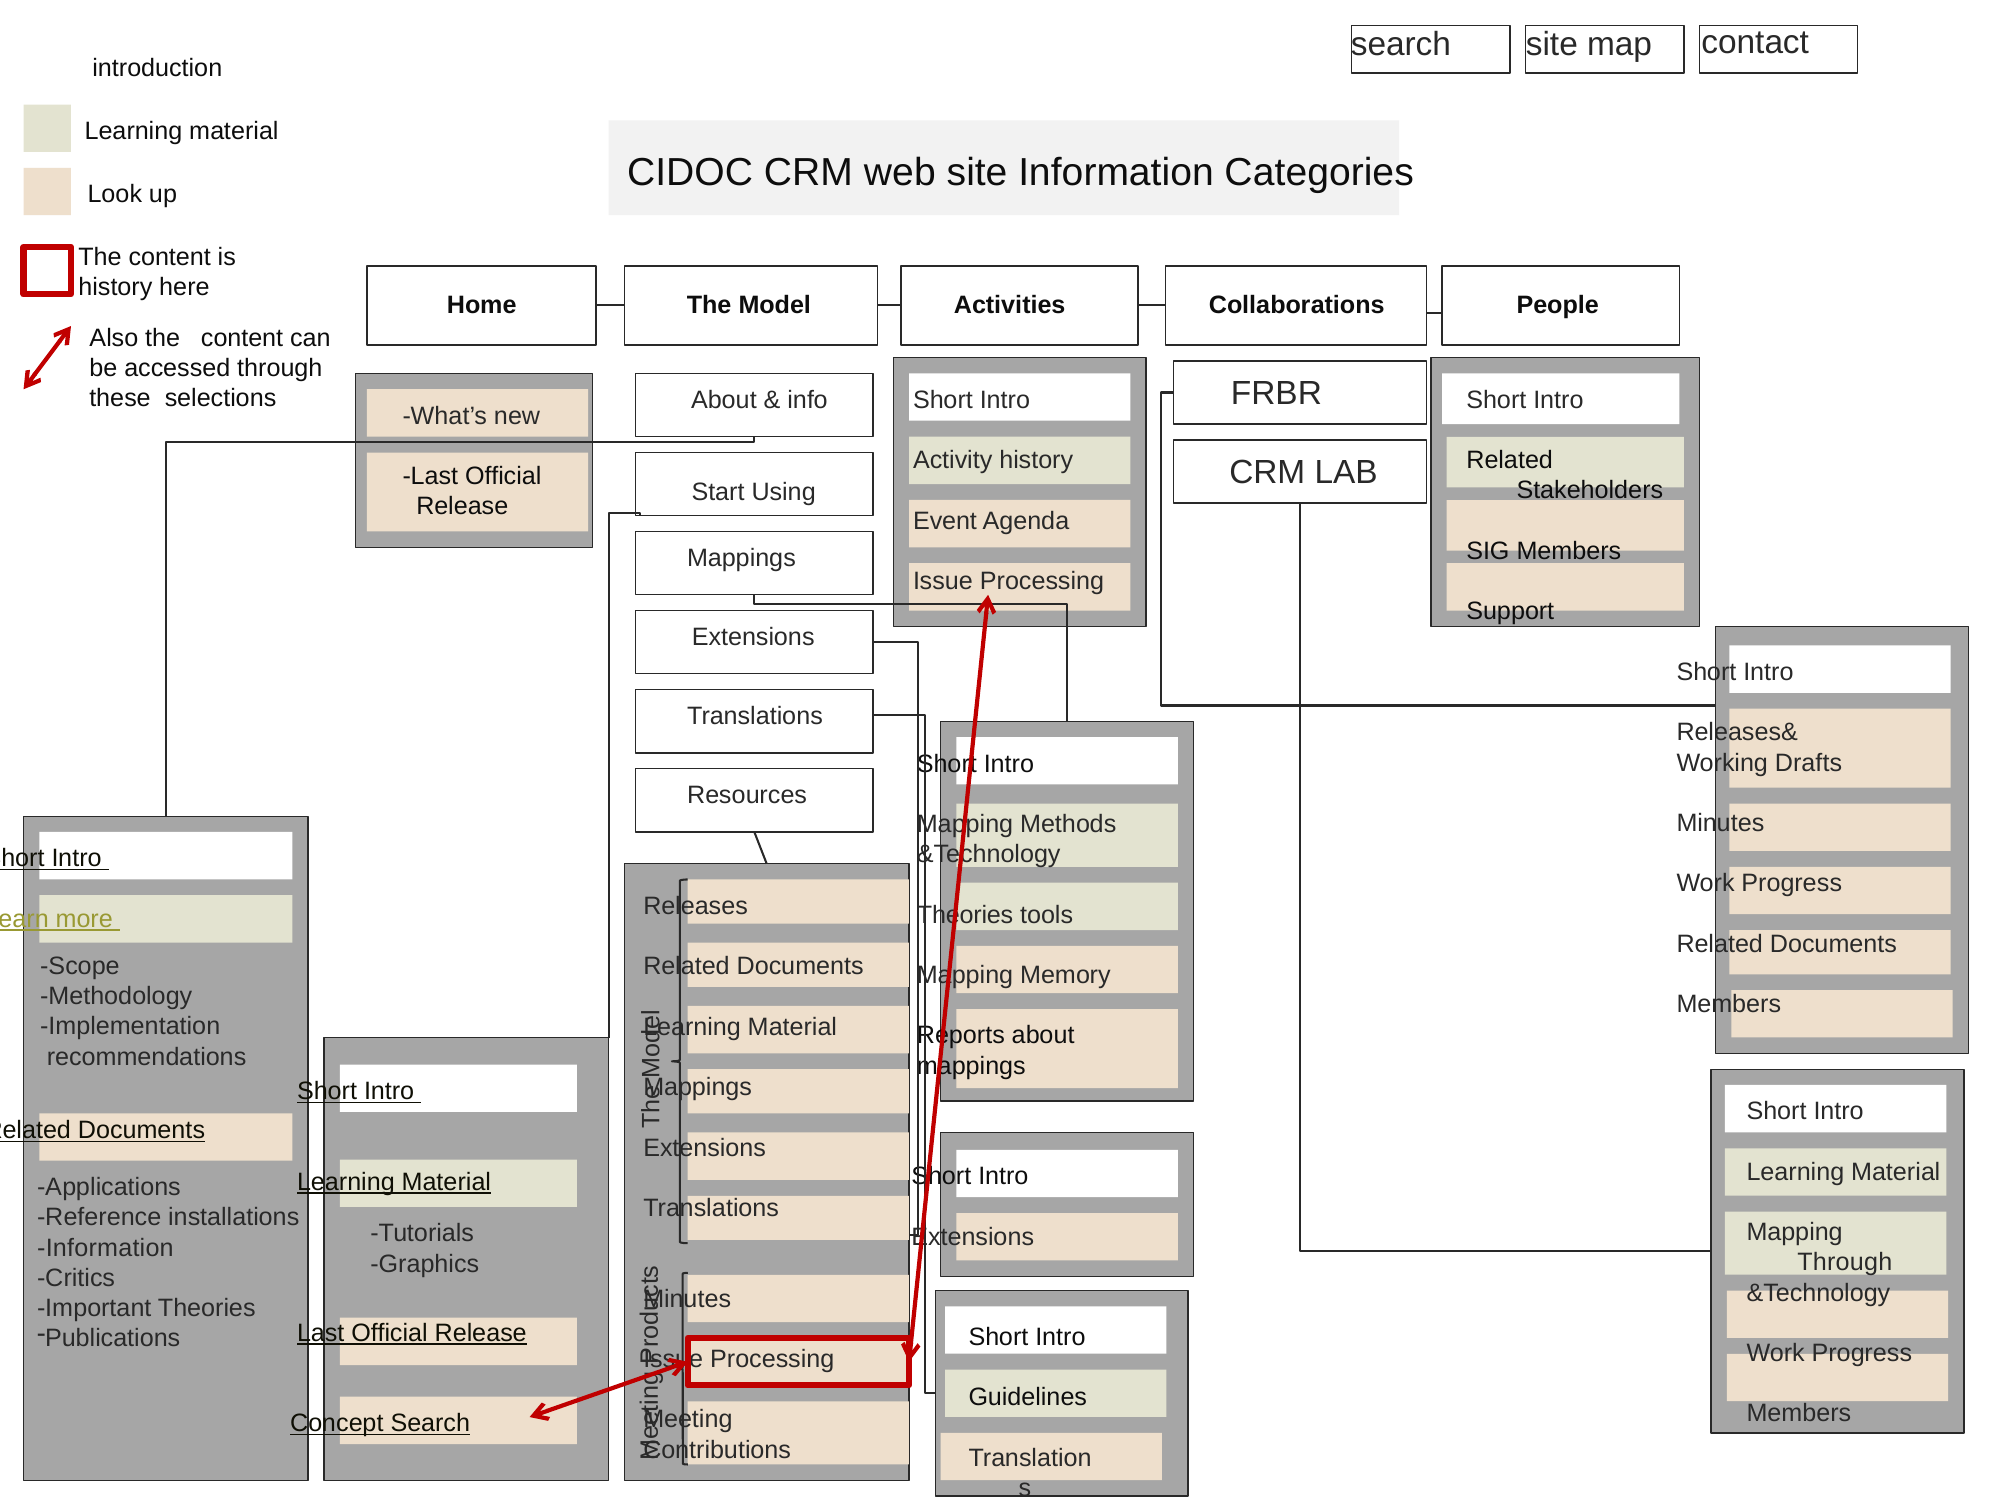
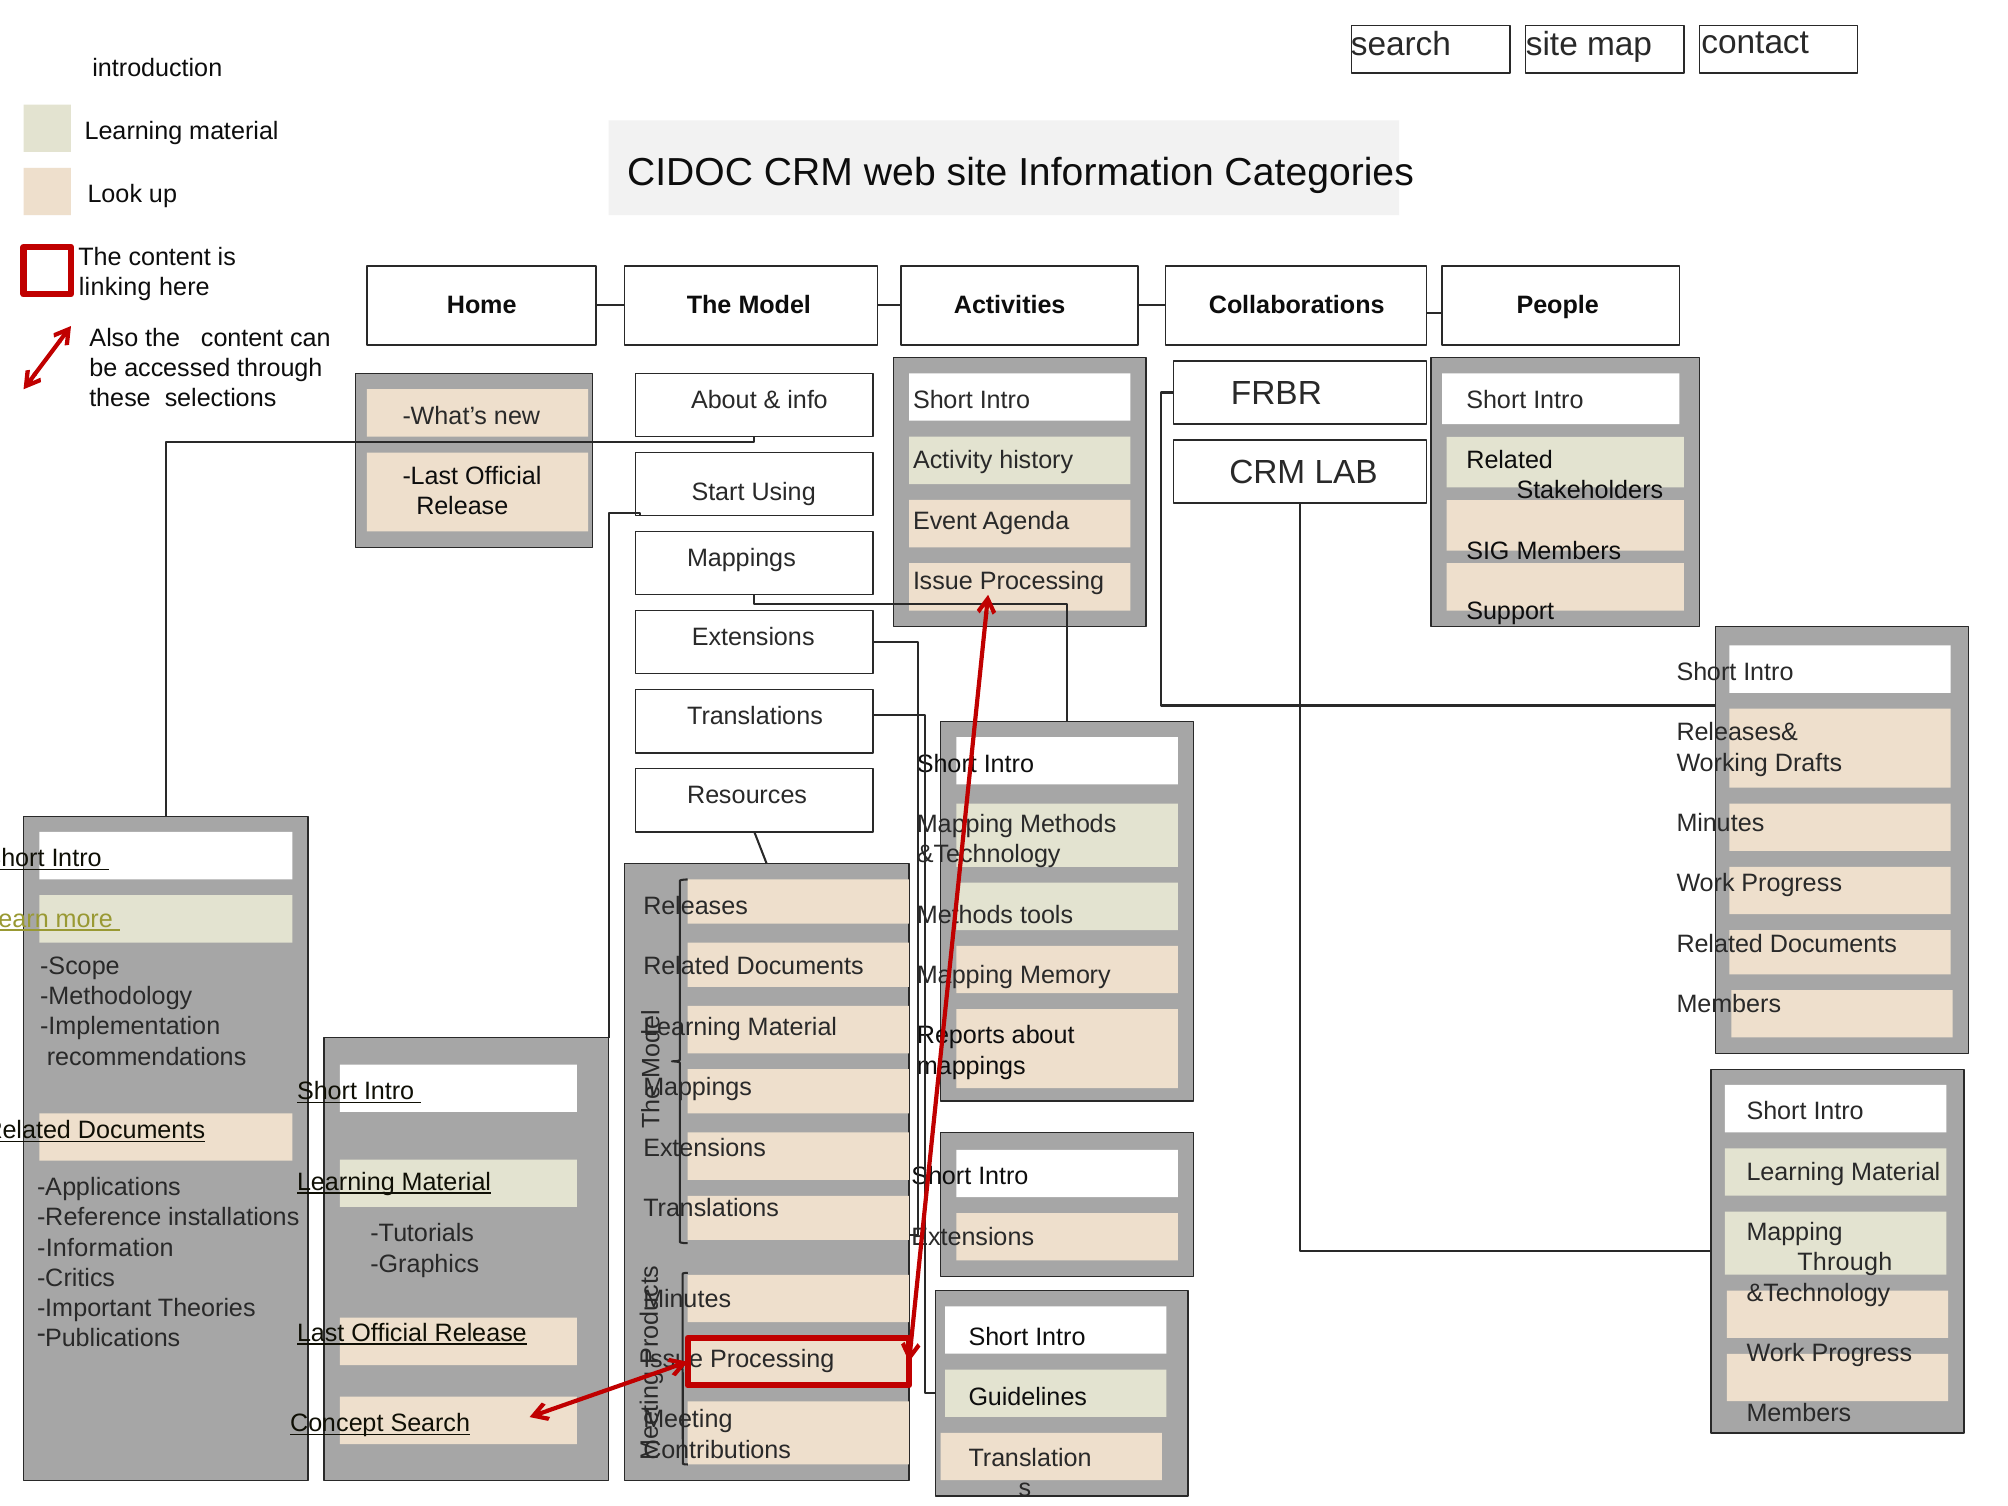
history: history -> linking (115, 287)
Theories: Theories -> Methods (965, 915)
